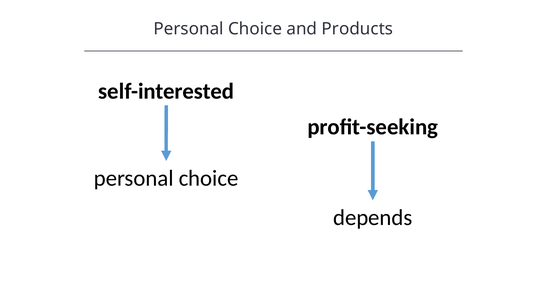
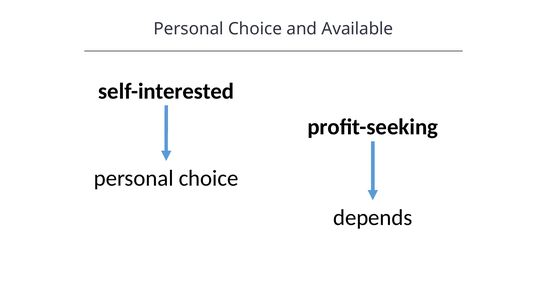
Products: Products -> Available (357, 29)
